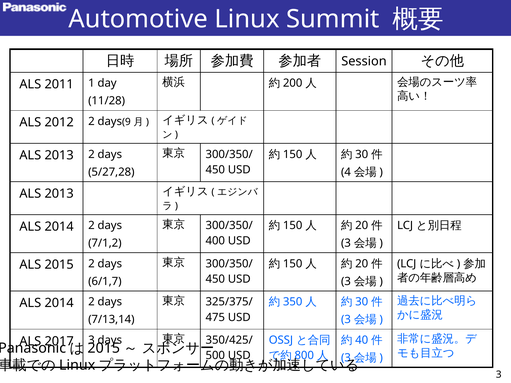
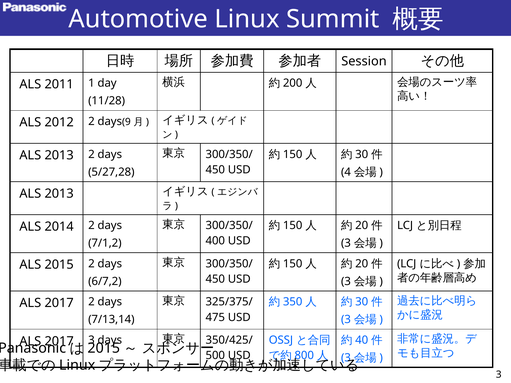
6/1,7: 6/1,7 -> 6/7,2 (105, 282)
2014: 2014 -> 2017 (59, 303)
